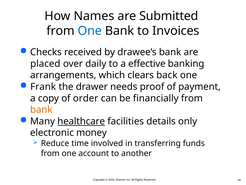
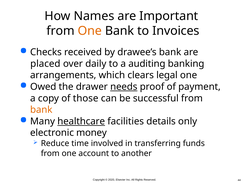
Submitted: Submitted -> Important (169, 16)
One colour: blue -> orange (90, 31)
effective: effective -> auditing (147, 64)
back: back -> legal (167, 75)
Frank: Frank -> Owed (43, 87)
needs underline: none -> present (124, 87)
order: order -> those (86, 98)
financially: financially -> successful (156, 98)
